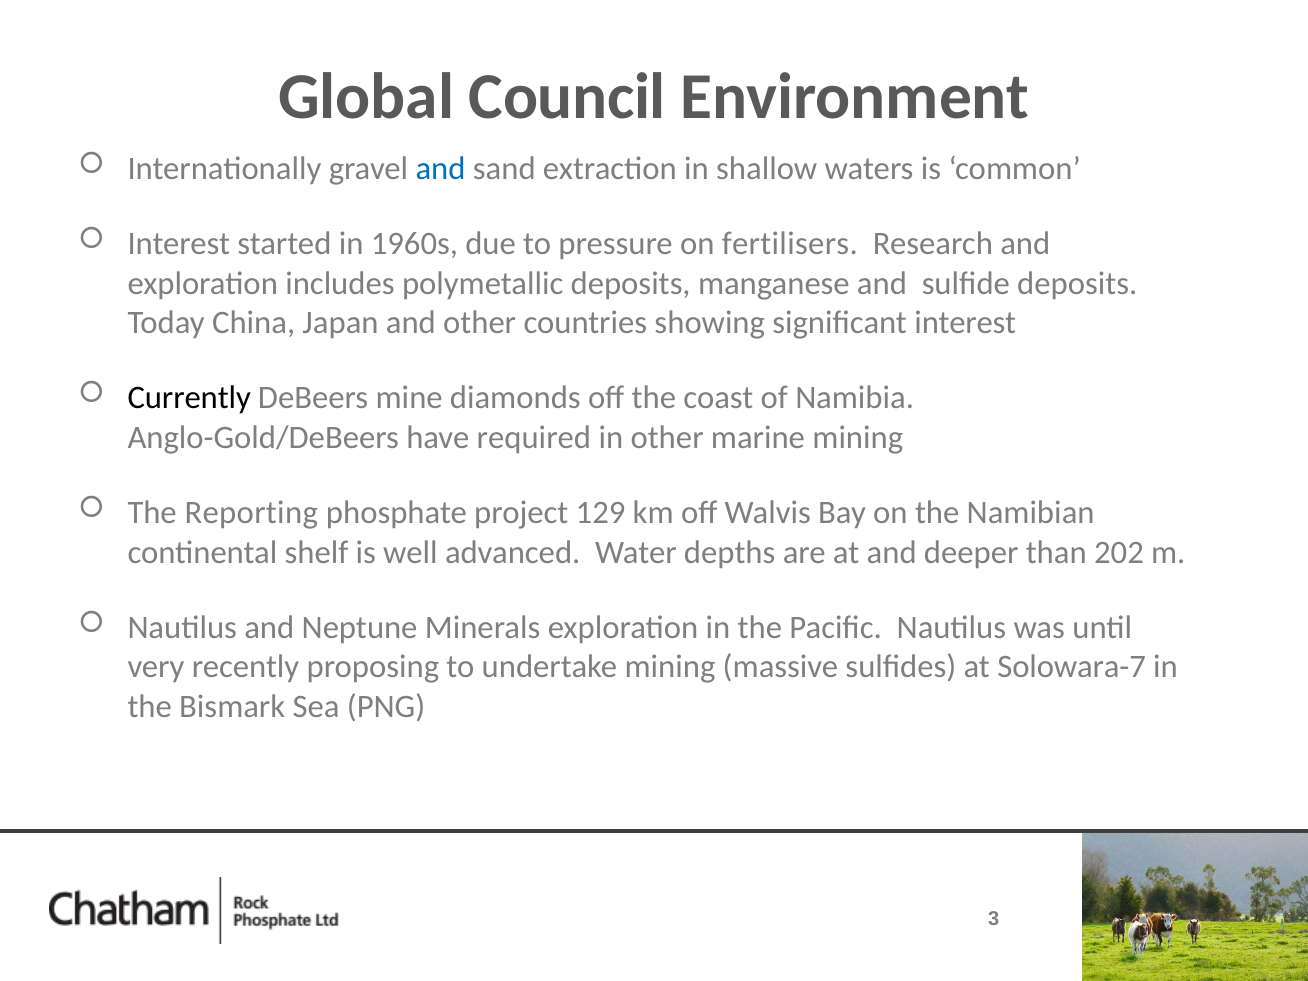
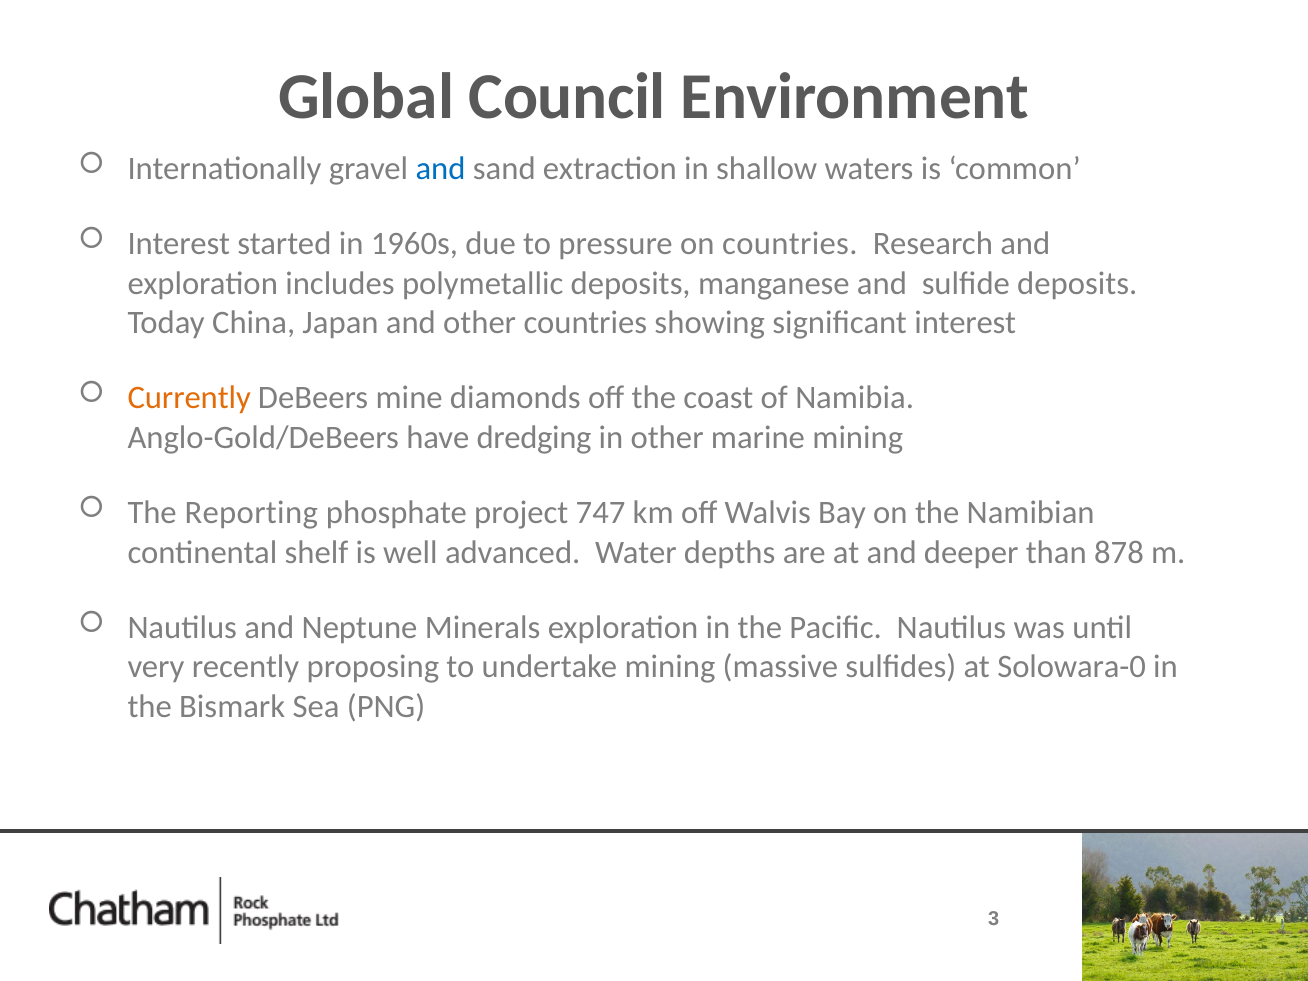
on fertilisers: fertilisers -> countries (790, 244)
Currently colour: black -> orange (189, 398)
required: required -> dredging (534, 437)
129: 129 -> 747 (601, 513)
202: 202 -> 878 (1119, 552)
Solowara-7: Solowara-7 -> Solowara-0 (1072, 667)
